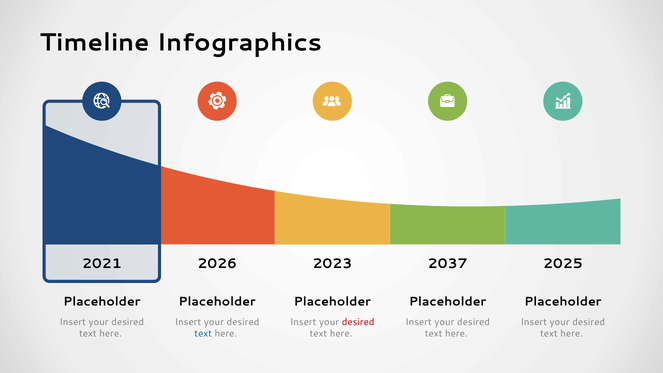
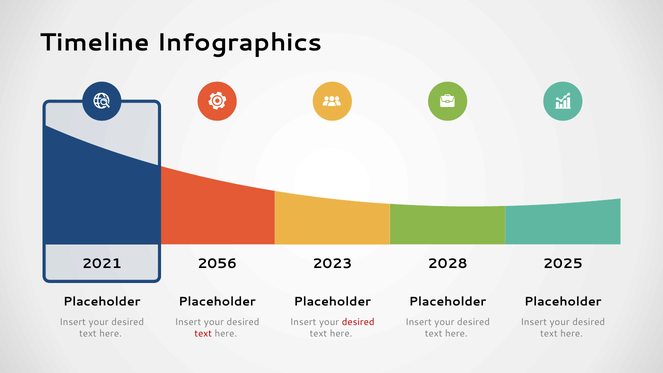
2026: 2026 -> 2056 (217, 264)
2037: 2037 -> 2028 (448, 264)
text colour: blue -> red (203, 334)
